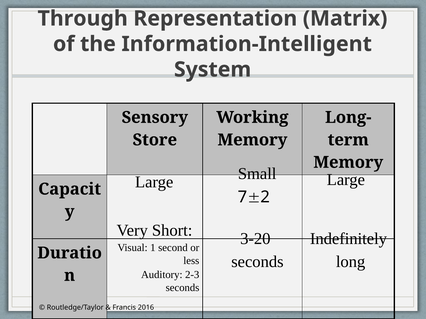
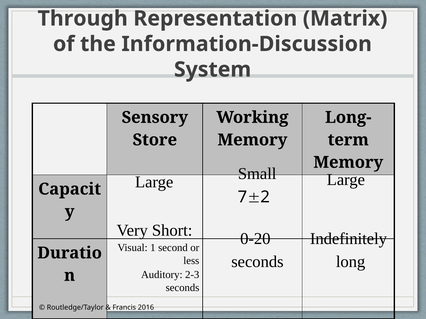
Information-Intelligent: Information-Intelligent -> Information-Discussion (247, 44)
3-20: 3-20 -> 0-20 (255, 239)
